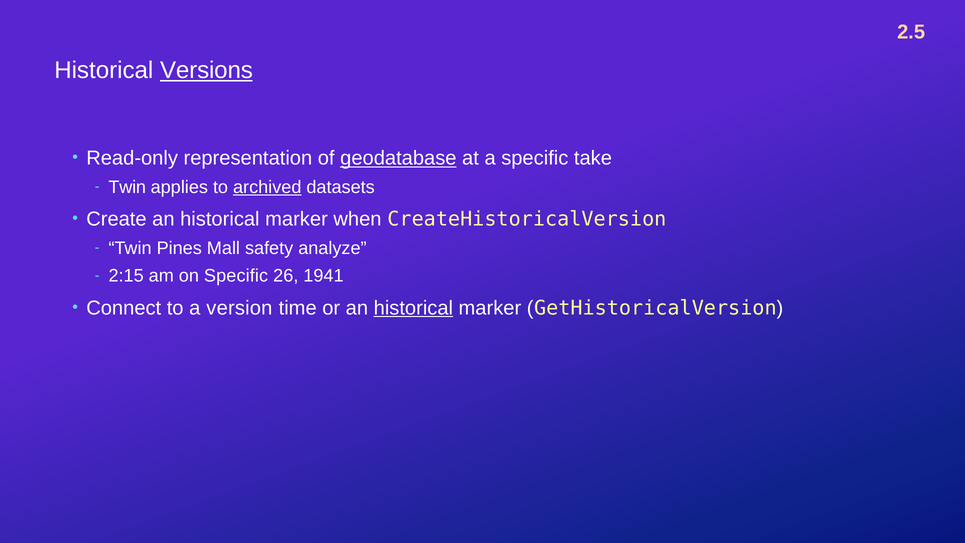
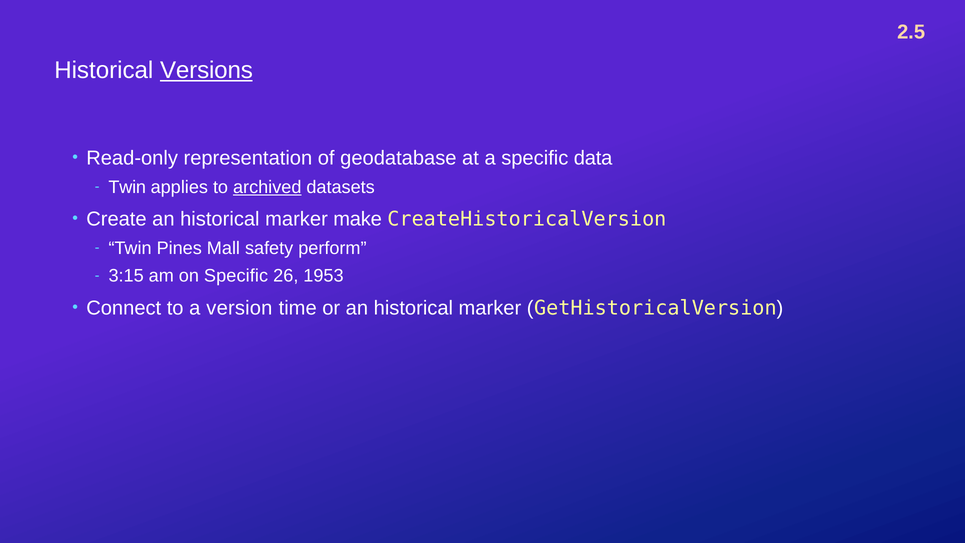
geodatabase underline: present -> none (398, 158)
take: take -> data (593, 158)
when: when -> make (358, 219)
analyze: analyze -> perform (332, 248)
2:15: 2:15 -> 3:15 (126, 276)
1941: 1941 -> 1953 (323, 276)
historical underline: present -> none (413, 308)
